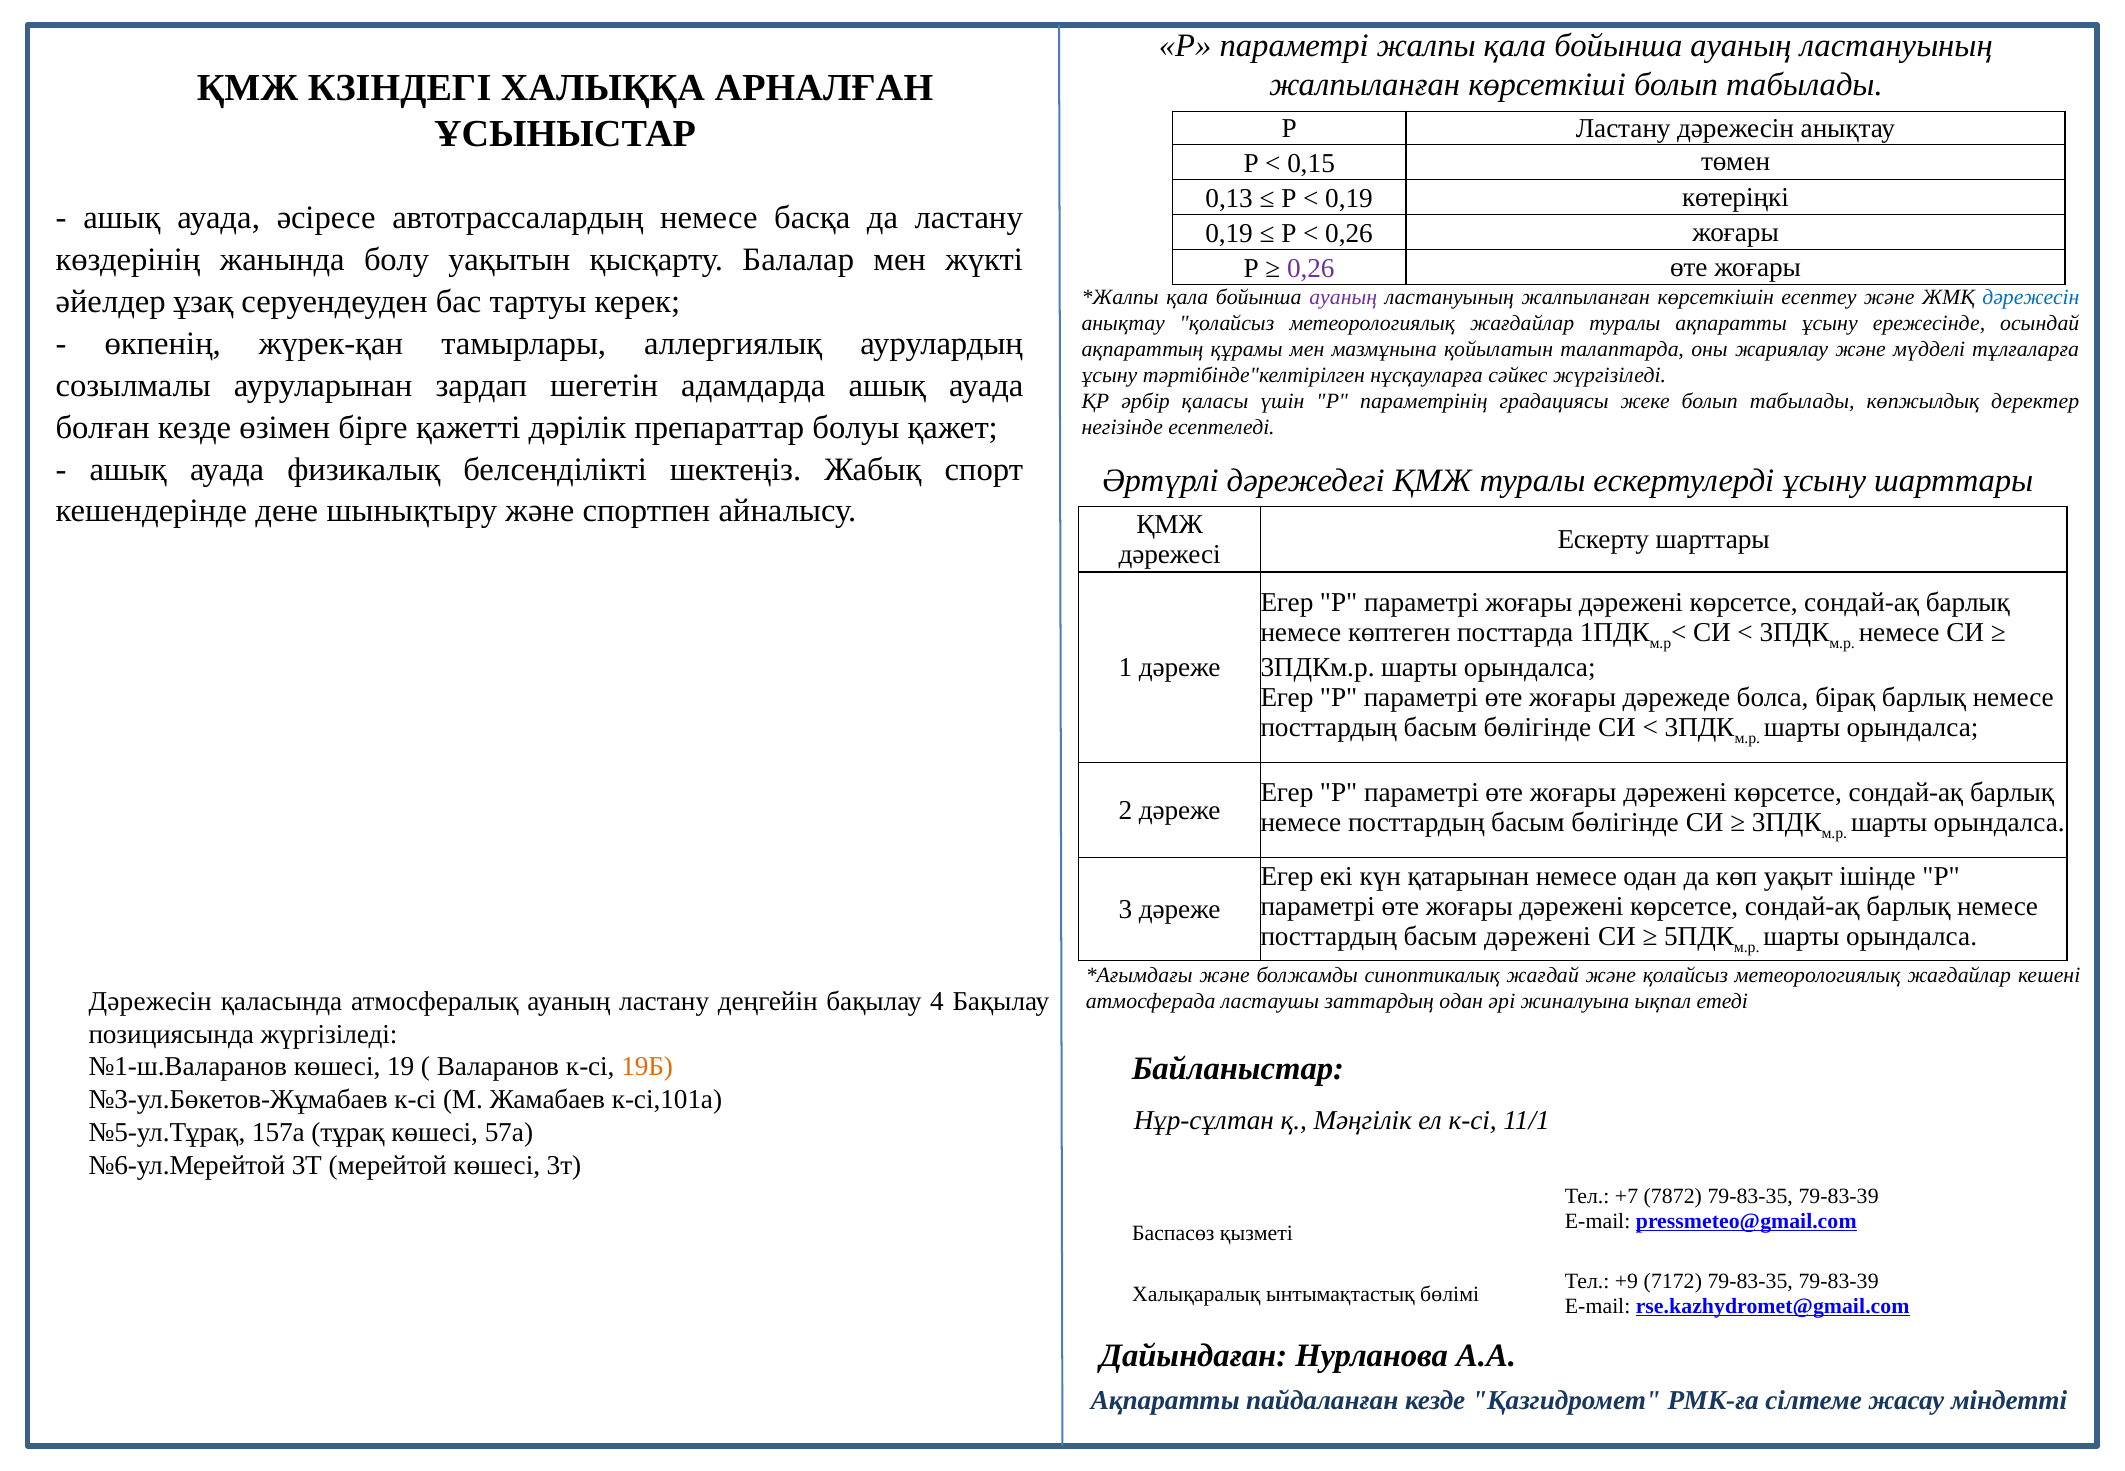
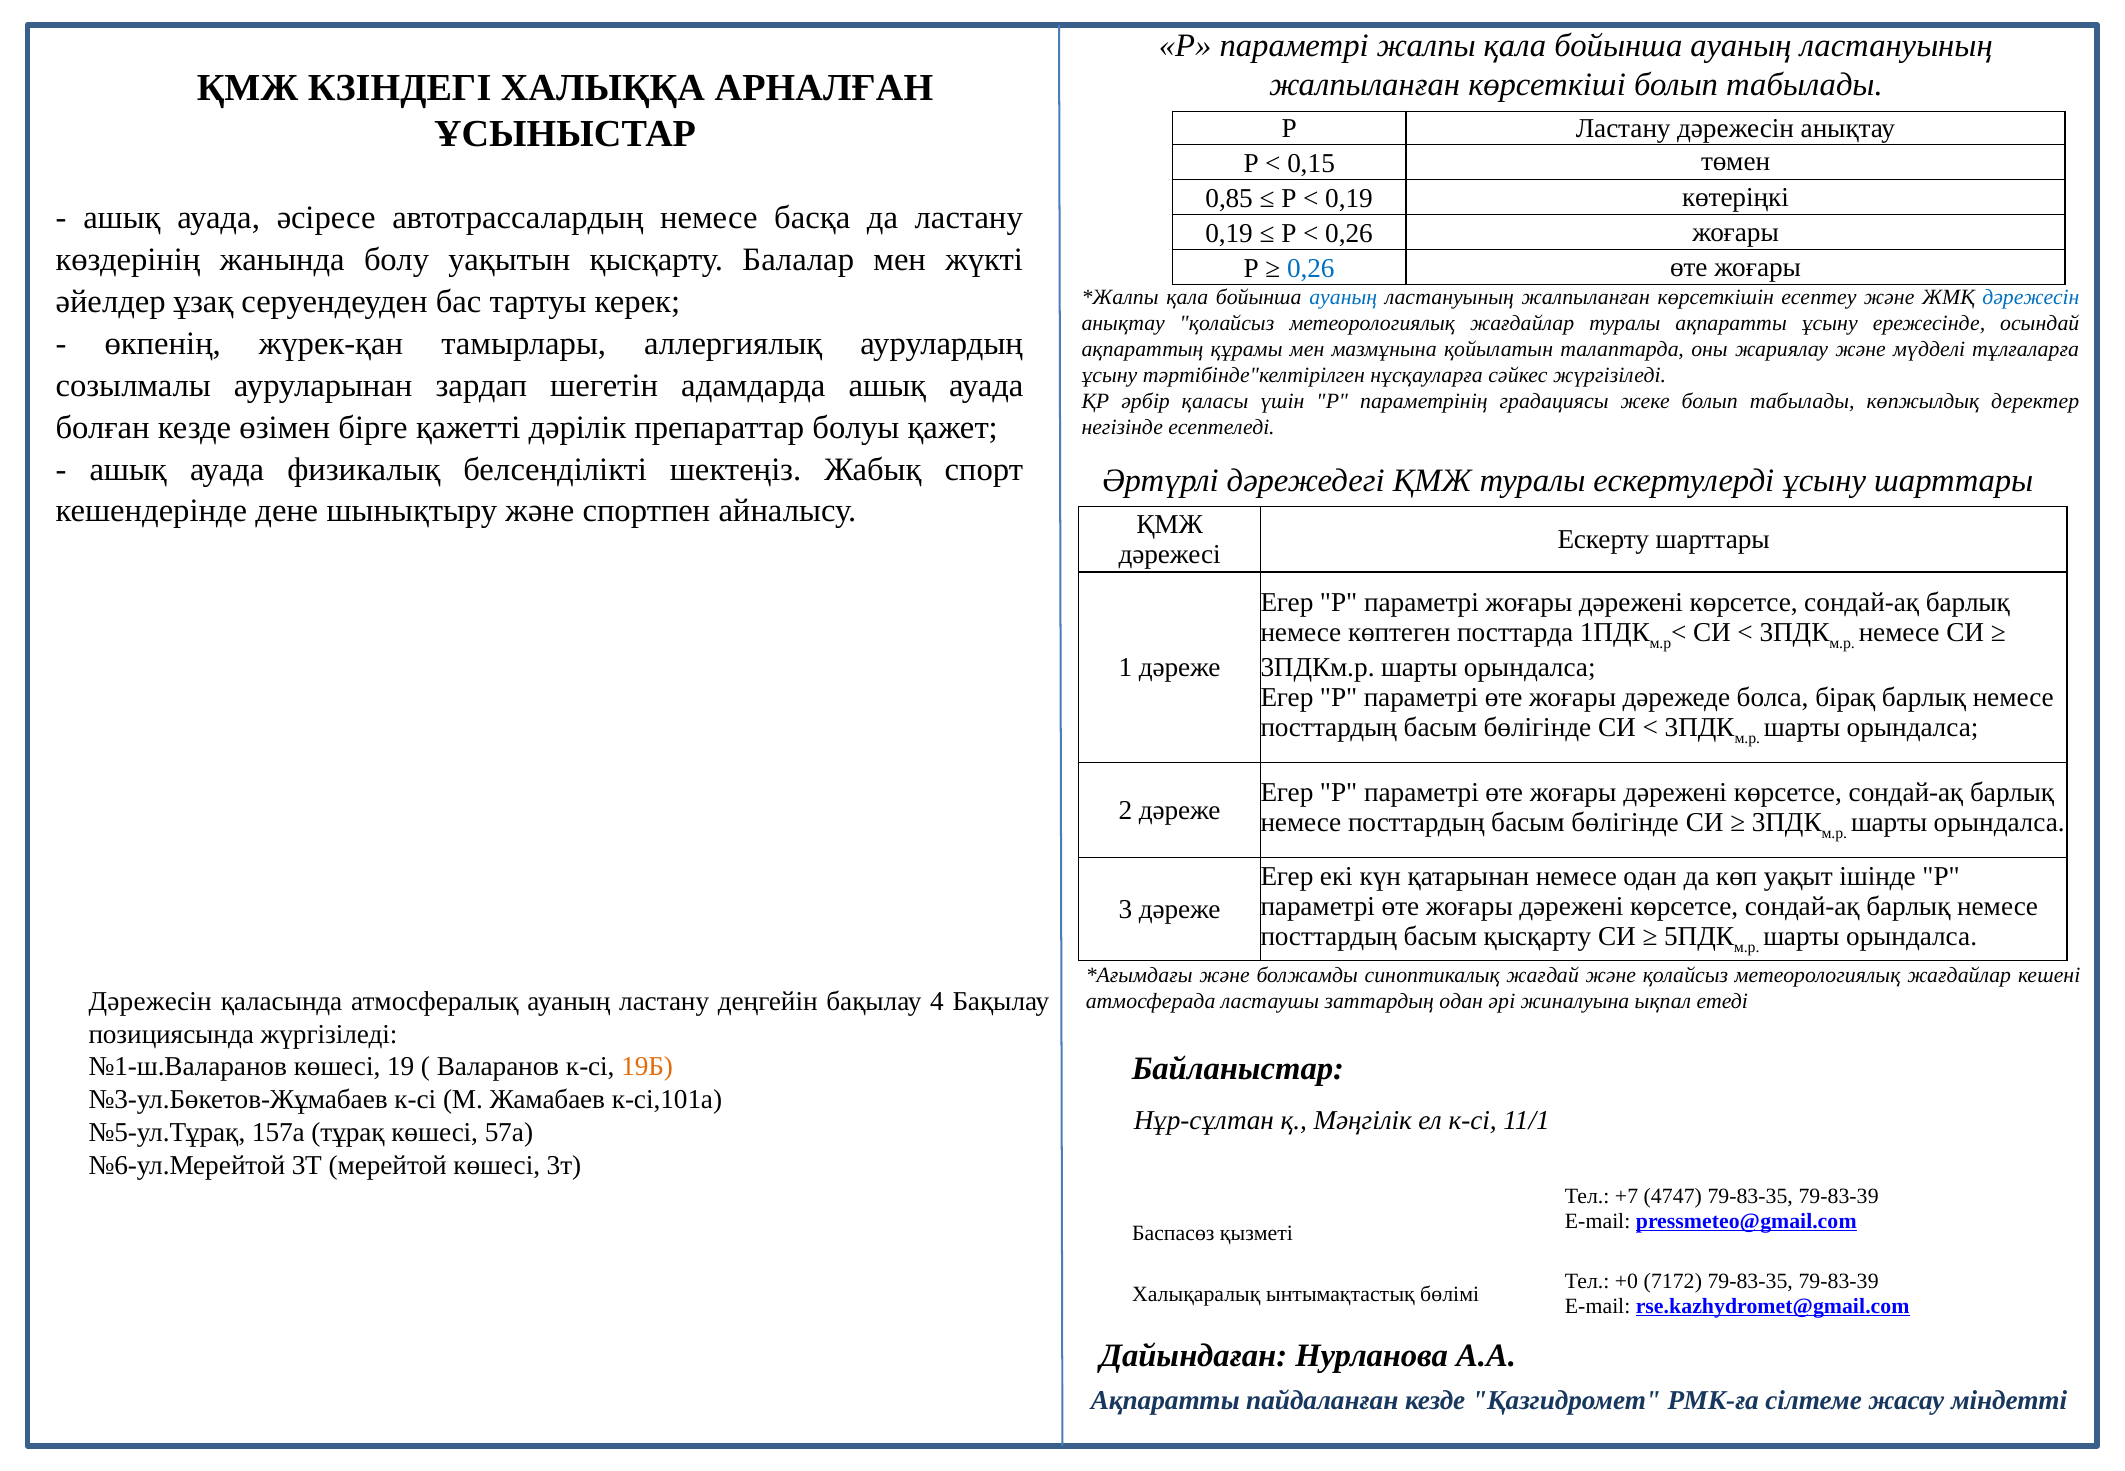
0,13: 0,13 -> 0,85 (1229, 198)
0,26 colour: purple -> blue (1311, 268)
ауаның colour: purple -> blue (1343, 297)
басым дәрежені: дәрежені -> қысқарту (1538, 937)
7872: 7872 -> 4747 (1673, 1197)
+9: +9 -> +0 (1626, 1282)
